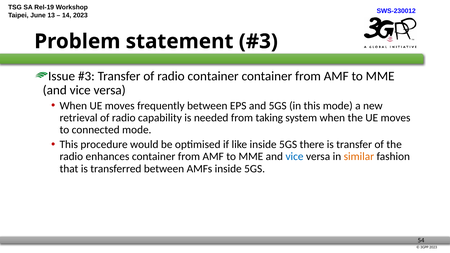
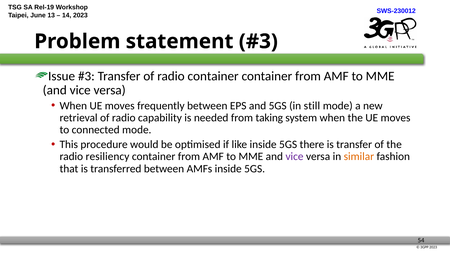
in this: this -> still (312, 106)
enhances: enhances -> resiliency (107, 157)
vice colour: blue -> purple (294, 157)
